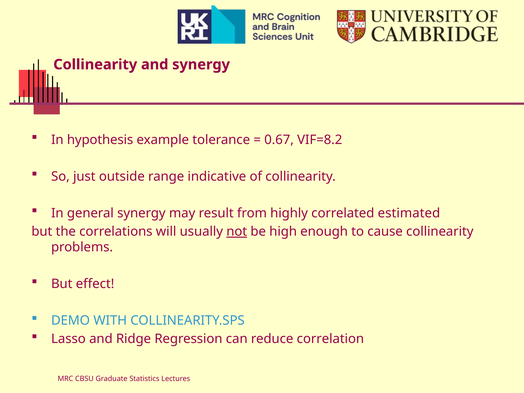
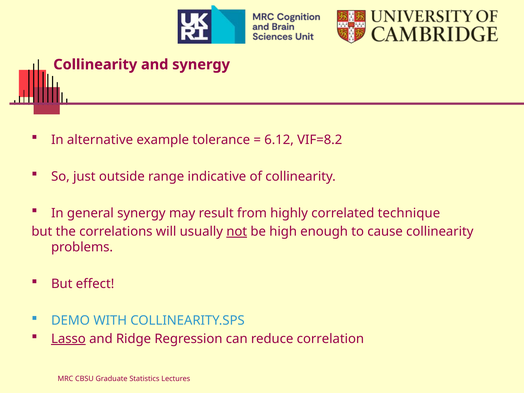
hypothesis: hypothesis -> alternative (100, 140)
0.67: 0.67 -> 6.12 (279, 140)
estimated: estimated -> technique (409, 213)
Lasso underline: none -> present (68, 339)
